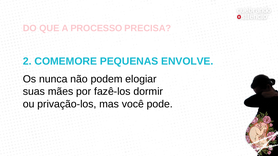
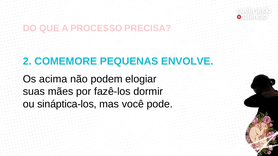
nunca: nunca -> acima (53, 79)
privação-los: privação-los -> sináptica-los (67, 104)
